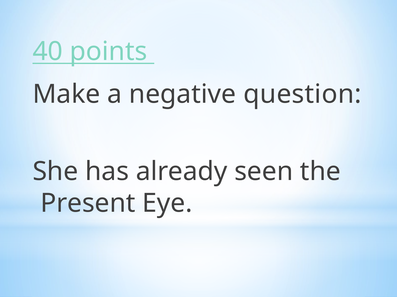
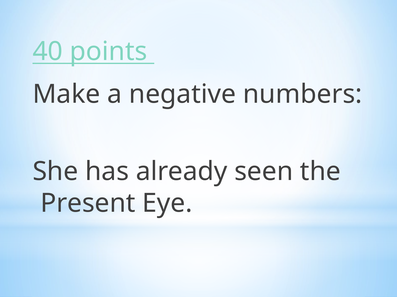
question: question -> numbers (303, 94)
